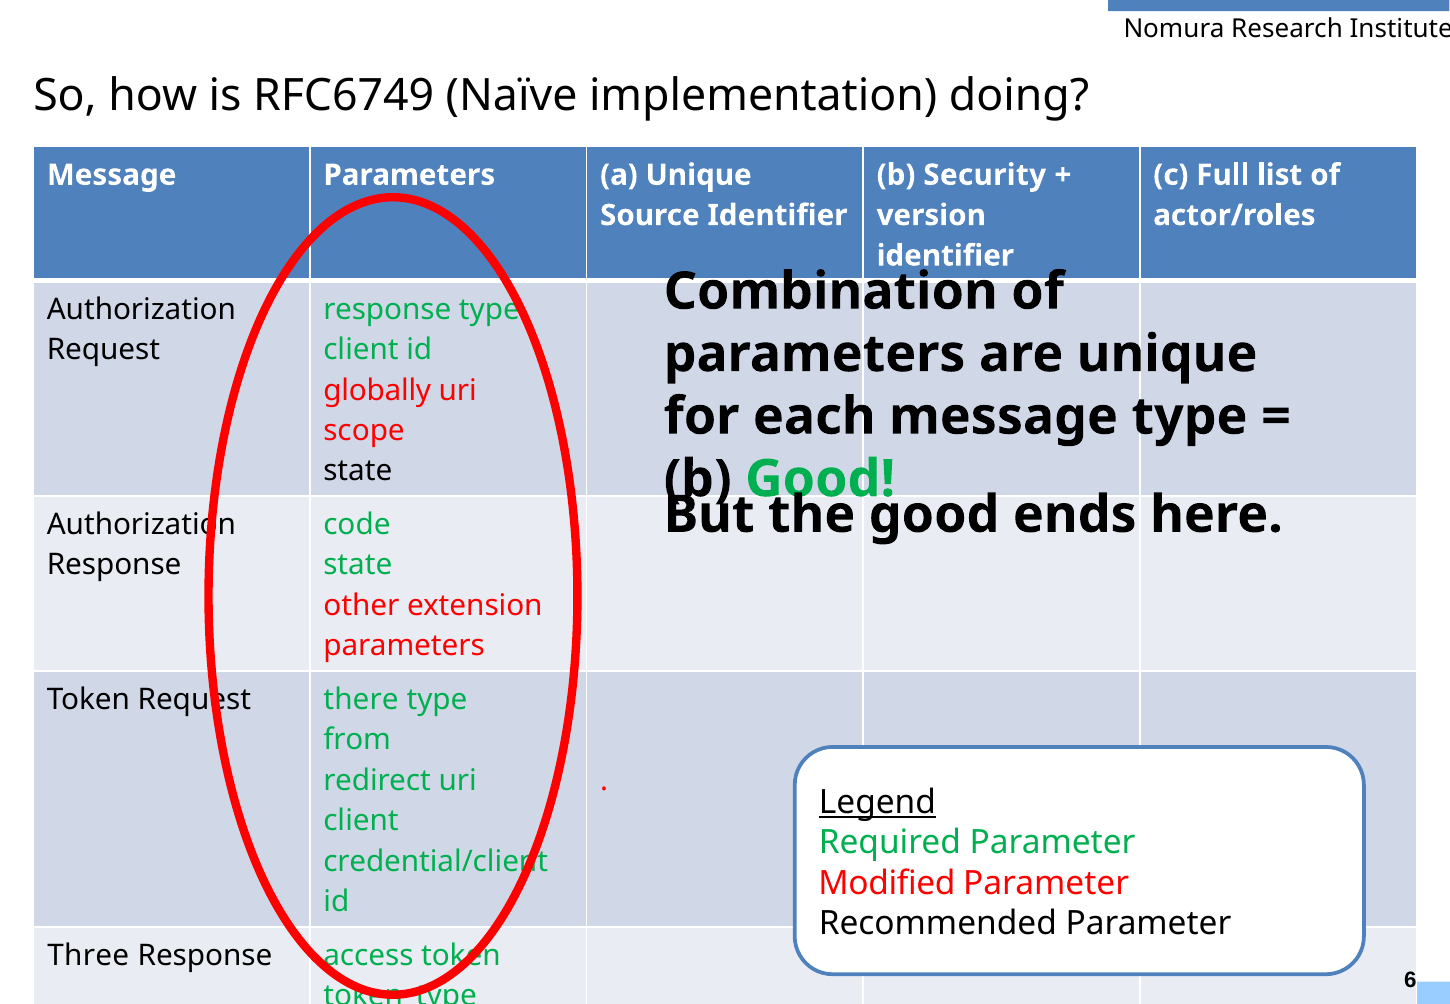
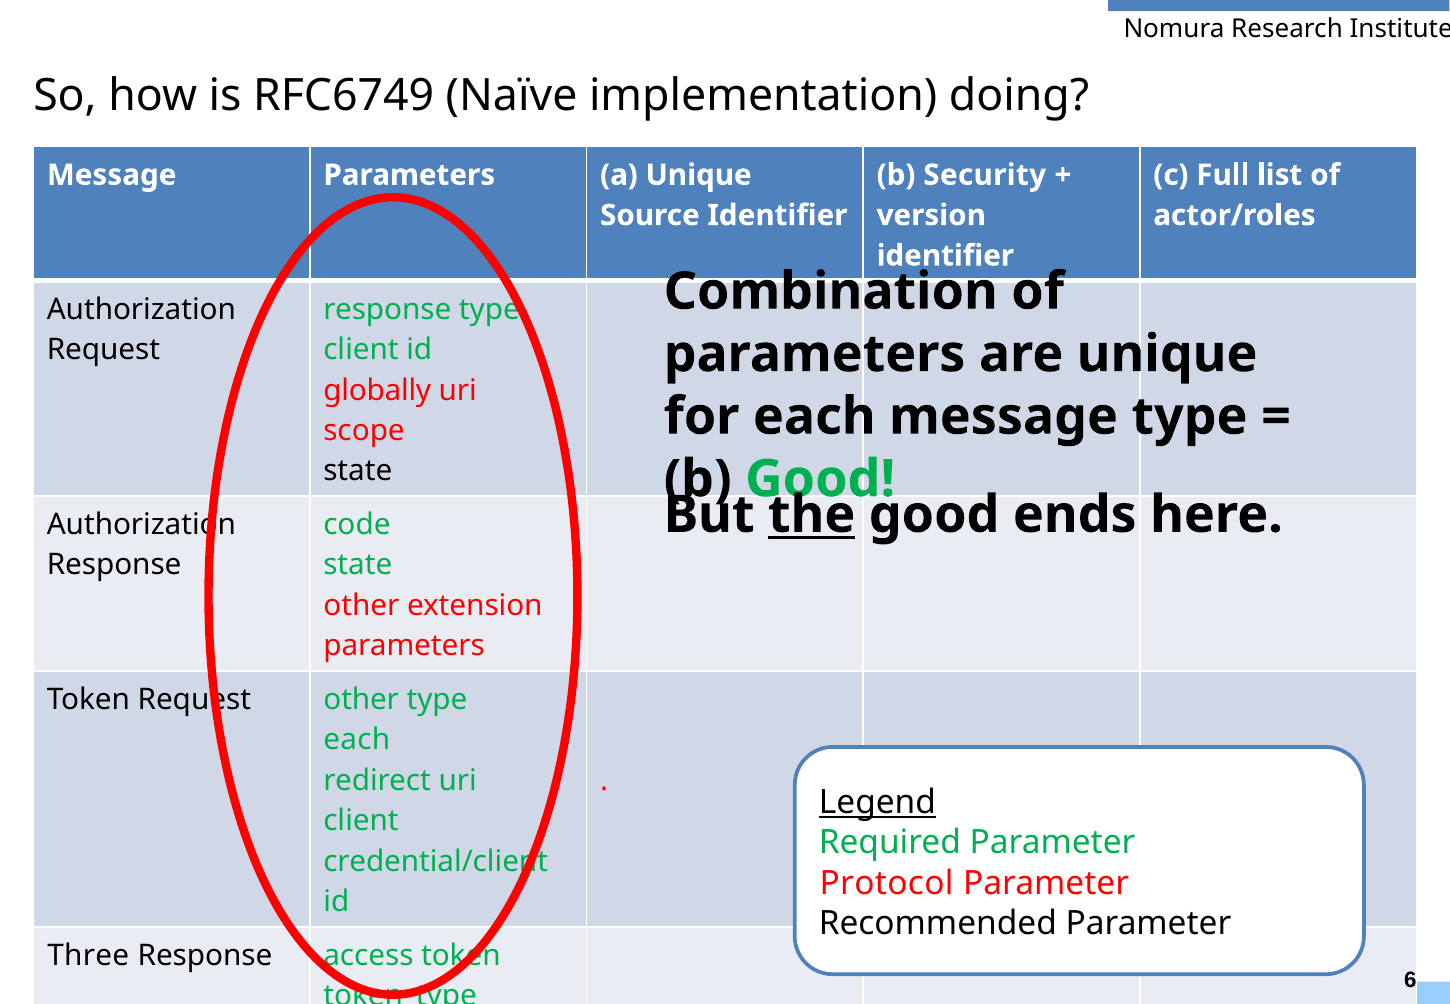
the underline: none -> present (812, 515)
there: there -> other (361, 700)
from: from -> each (357, 740)
Modified: Modified -> Protocol (887, 883)
